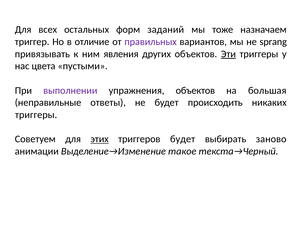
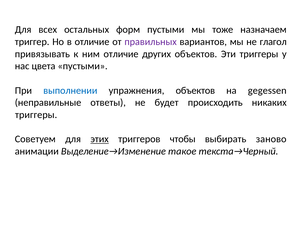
форм заданий: заданий -> пустыми (166, 30)
sprang: sprang -> глагол (273, 42)
ним явления: явления -> отличие (121, 54)
Эти underline: present -> none (228, 54)
выполнении colour: purple -> blue (70, 90)
большая: большая -> gegessen (267, 90)
триггеров будет: будет -> чтобы (183, 139)
